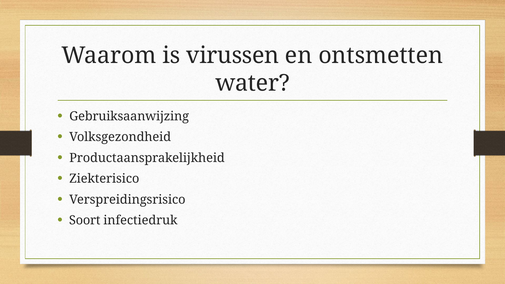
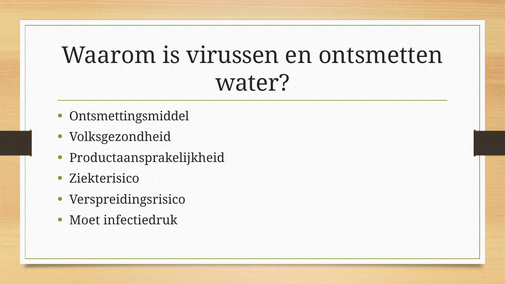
Gebruiksaanwijzing: Gebruiksaanwijzing -> Ontsmettingsmiddel (129, 116)
Soort: Soort -> Moet (85, 220)
